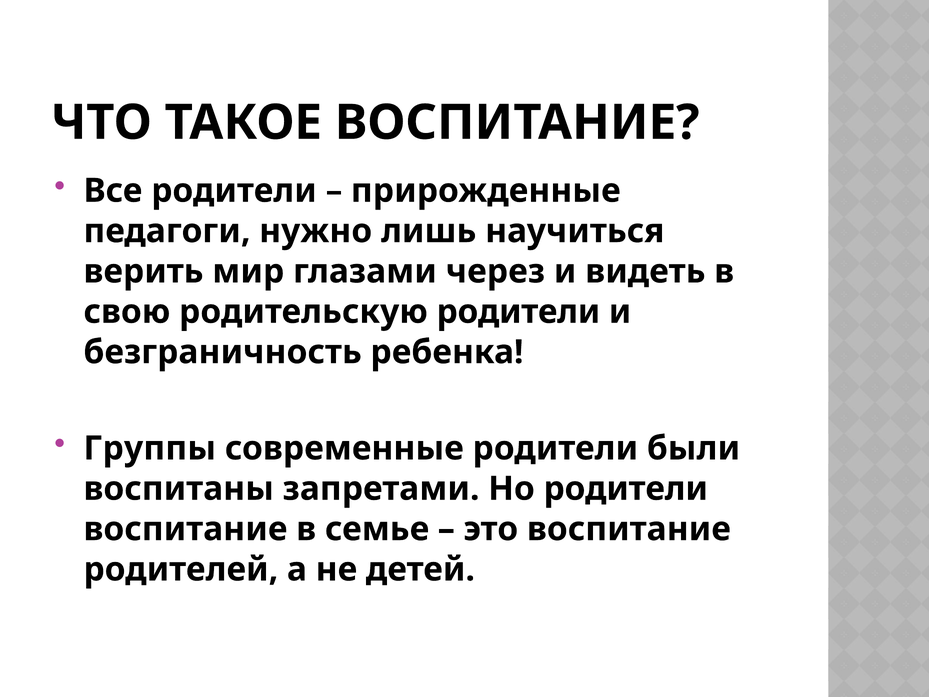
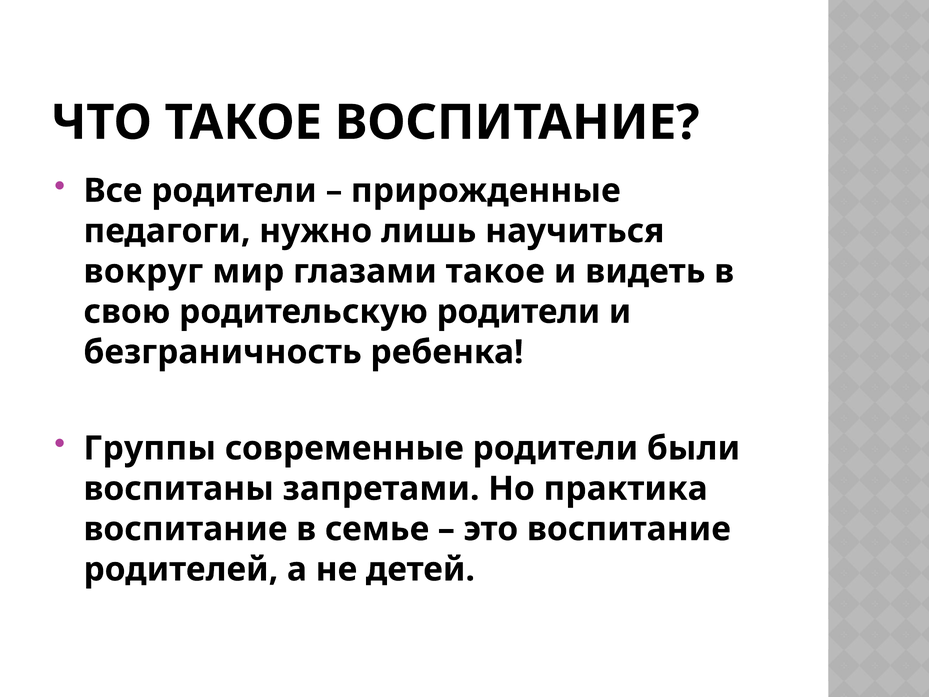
верить: верить -> вокруг (143, 271)
глазами через: через -> такое (495, 271)
Но родители: родители -> практика (626, 489)
